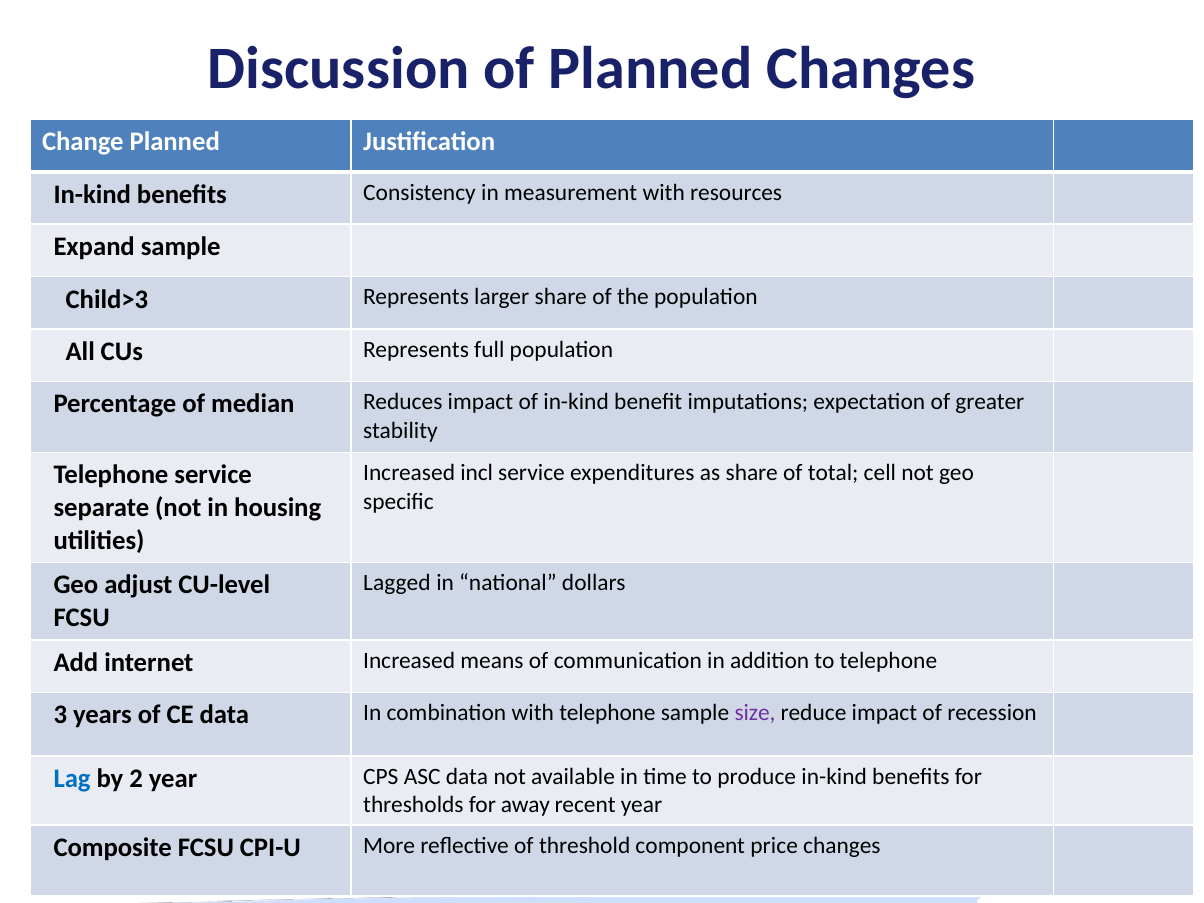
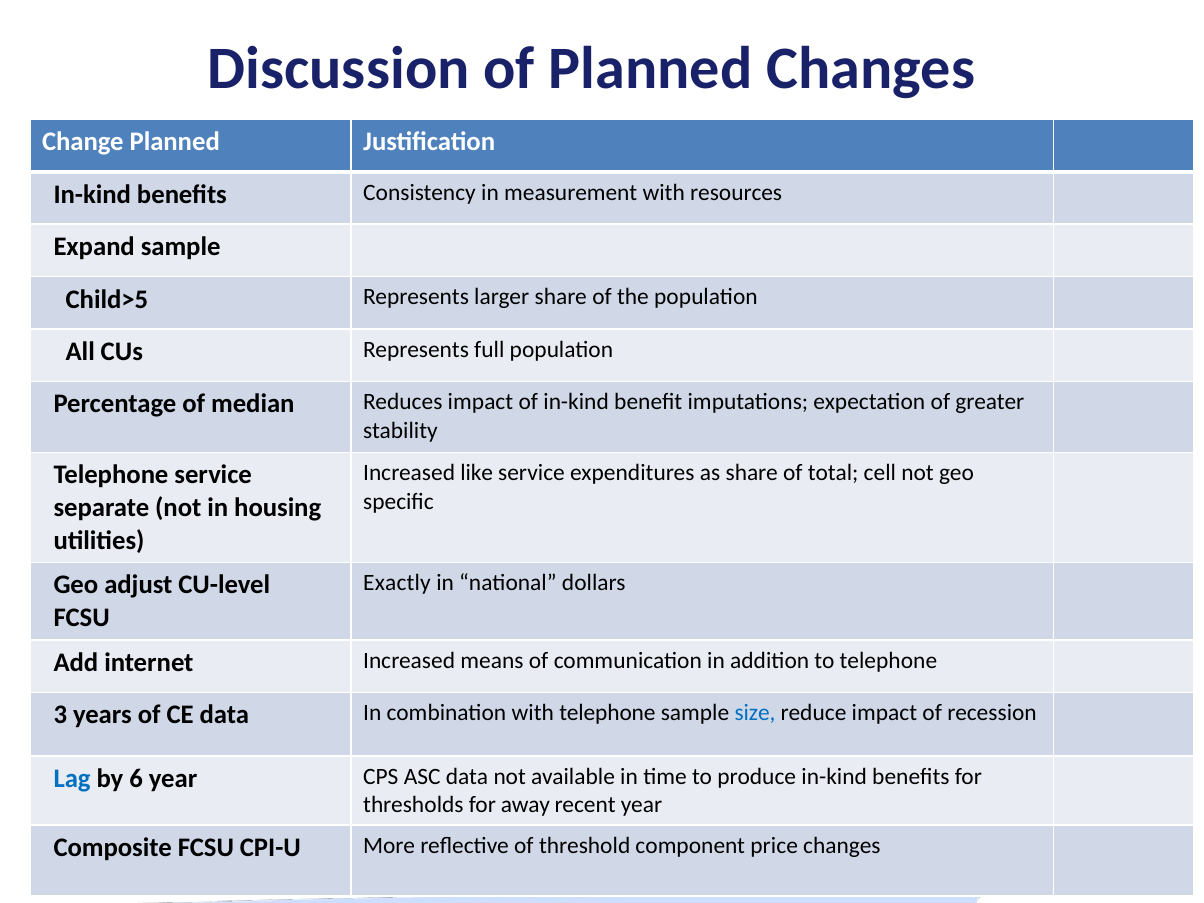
Child>3: Child>3 -> Child>5 (107, 299)
incl: incl -> like (477, 473)
Lagged: Lagged -> Exactly (397, 583)
size colour: purple -> blue (755, 713)
2: 2 -> 6 (136, 779)
